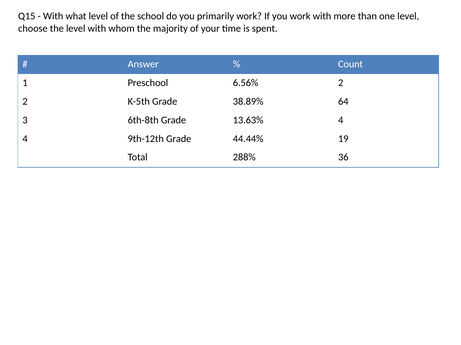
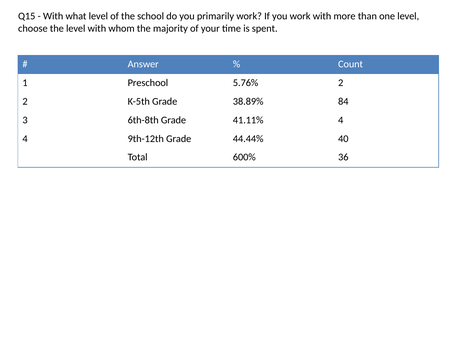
6.56%: 6.56% -> 5.76% (246, 83)
64: 64 -> 84 (343, 102)
13.63%: 13.63% -> 41.11% (248, 120)
19: 19 -> 40 (343, 139)
288%: 288% -> 600% (244, 158)
